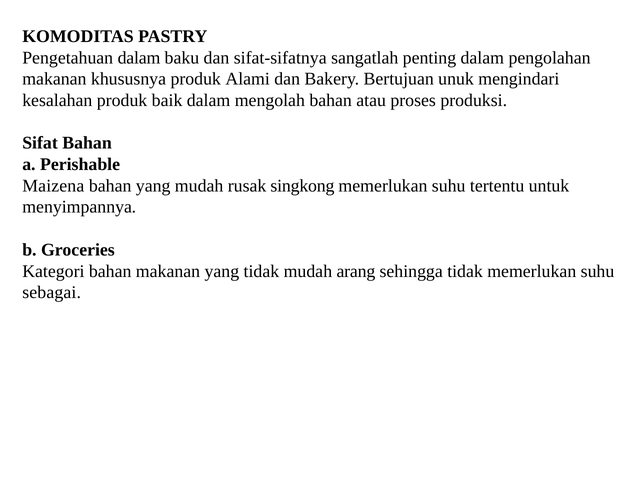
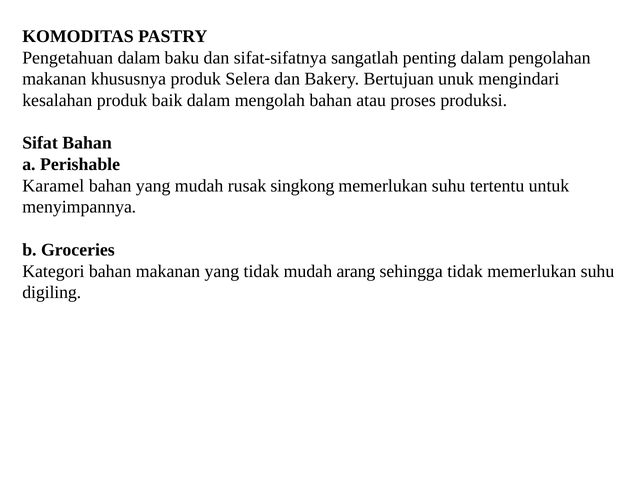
Alami: Alami -> Selera (248, 79)
Maizena: Maizena -> Karamel (53, 186)
sebagai: sebagai -> digiling (52, 292)
